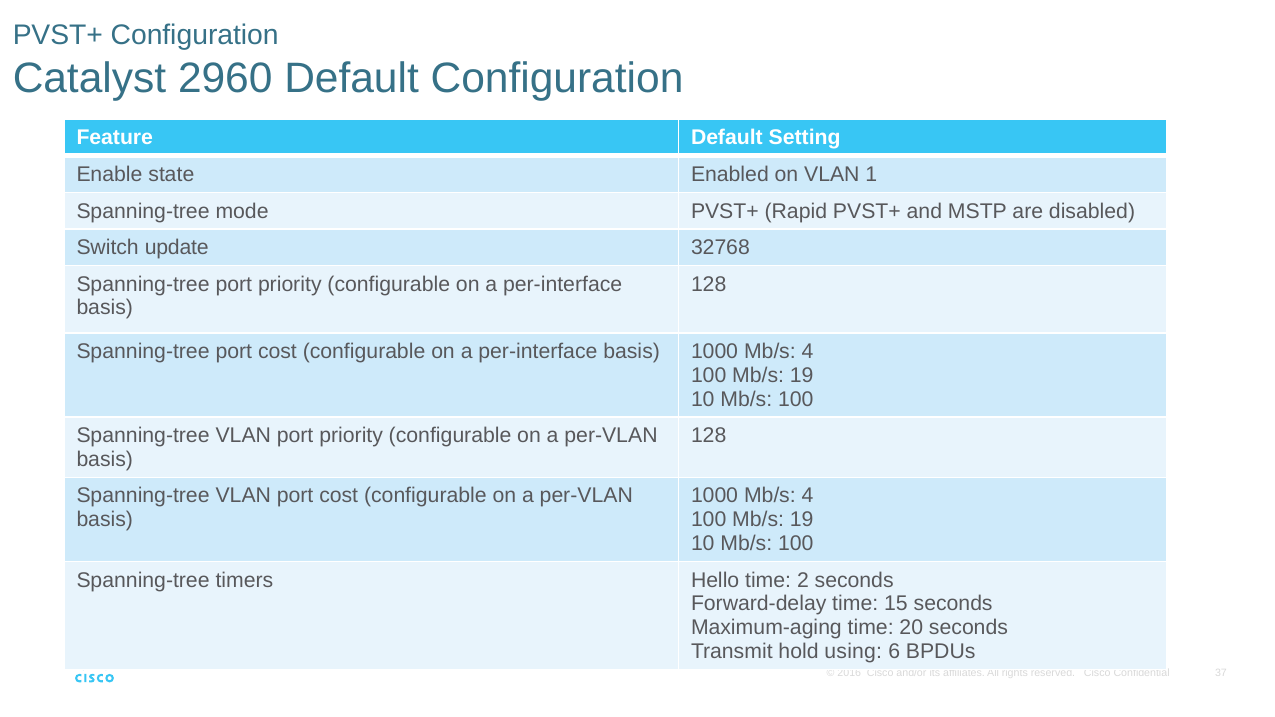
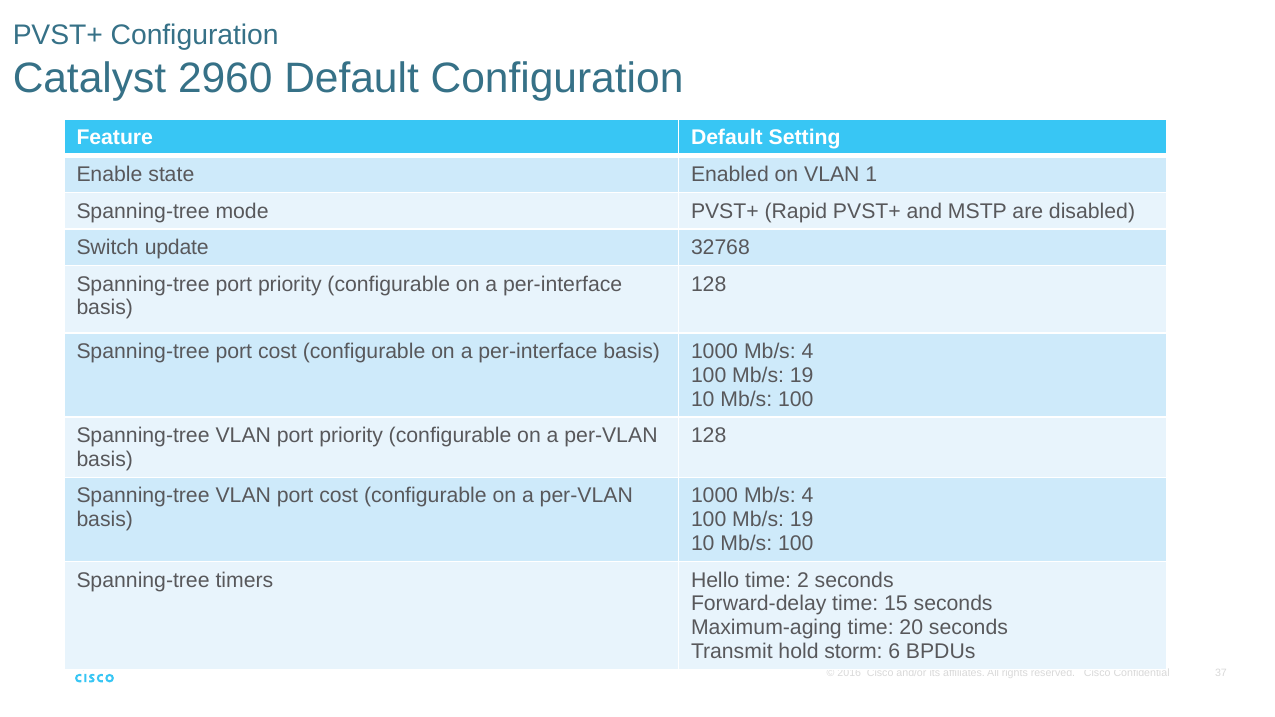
using: using -> storm (853, 652)
